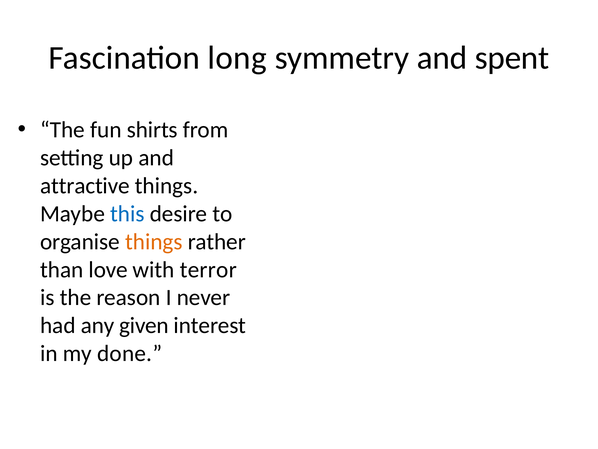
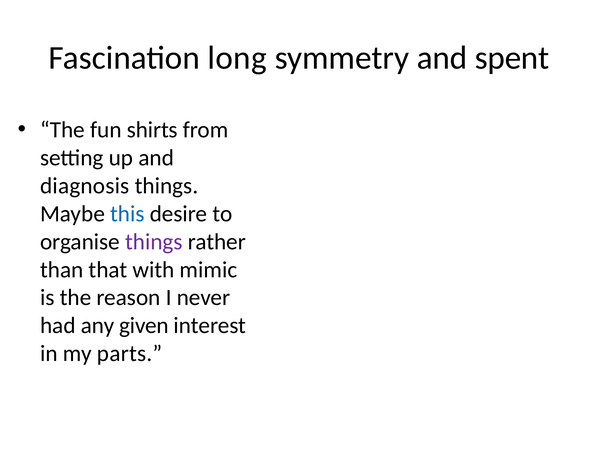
attractive: attractive -> diagnosis (85, 186)
things colour: orange -> purple (154, 241)
love: love -> that (108, 269)
terror: terror -> mimic (208, 269)
done: done -> parts (130, 353)
